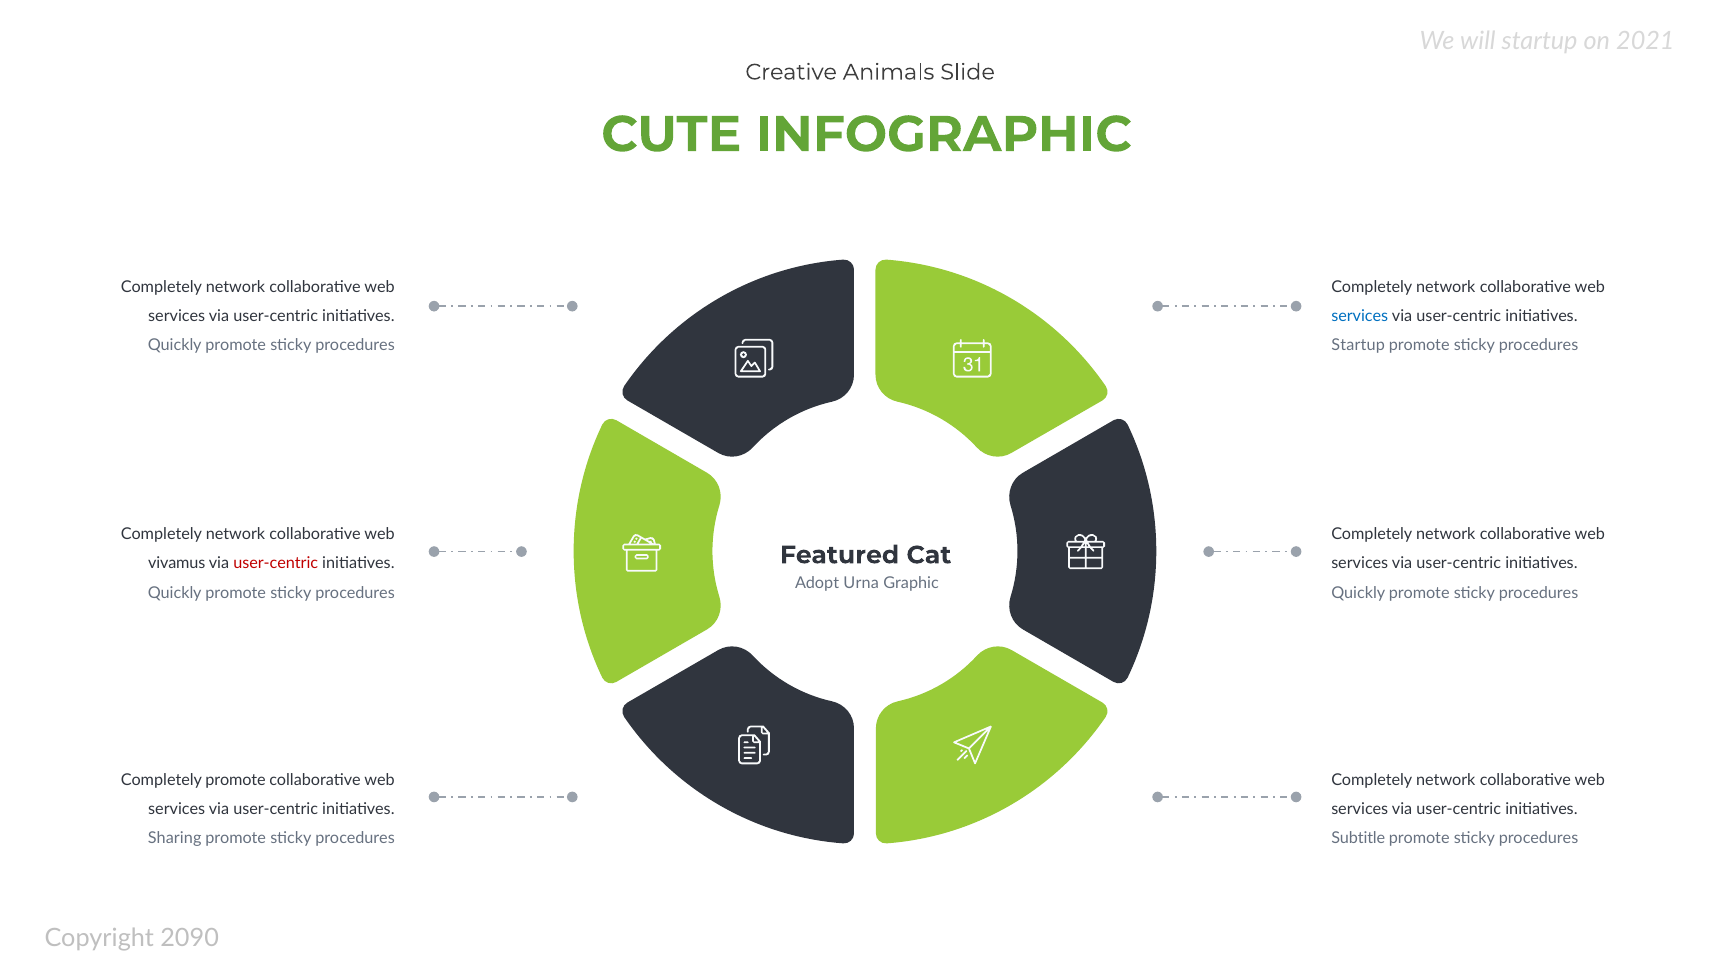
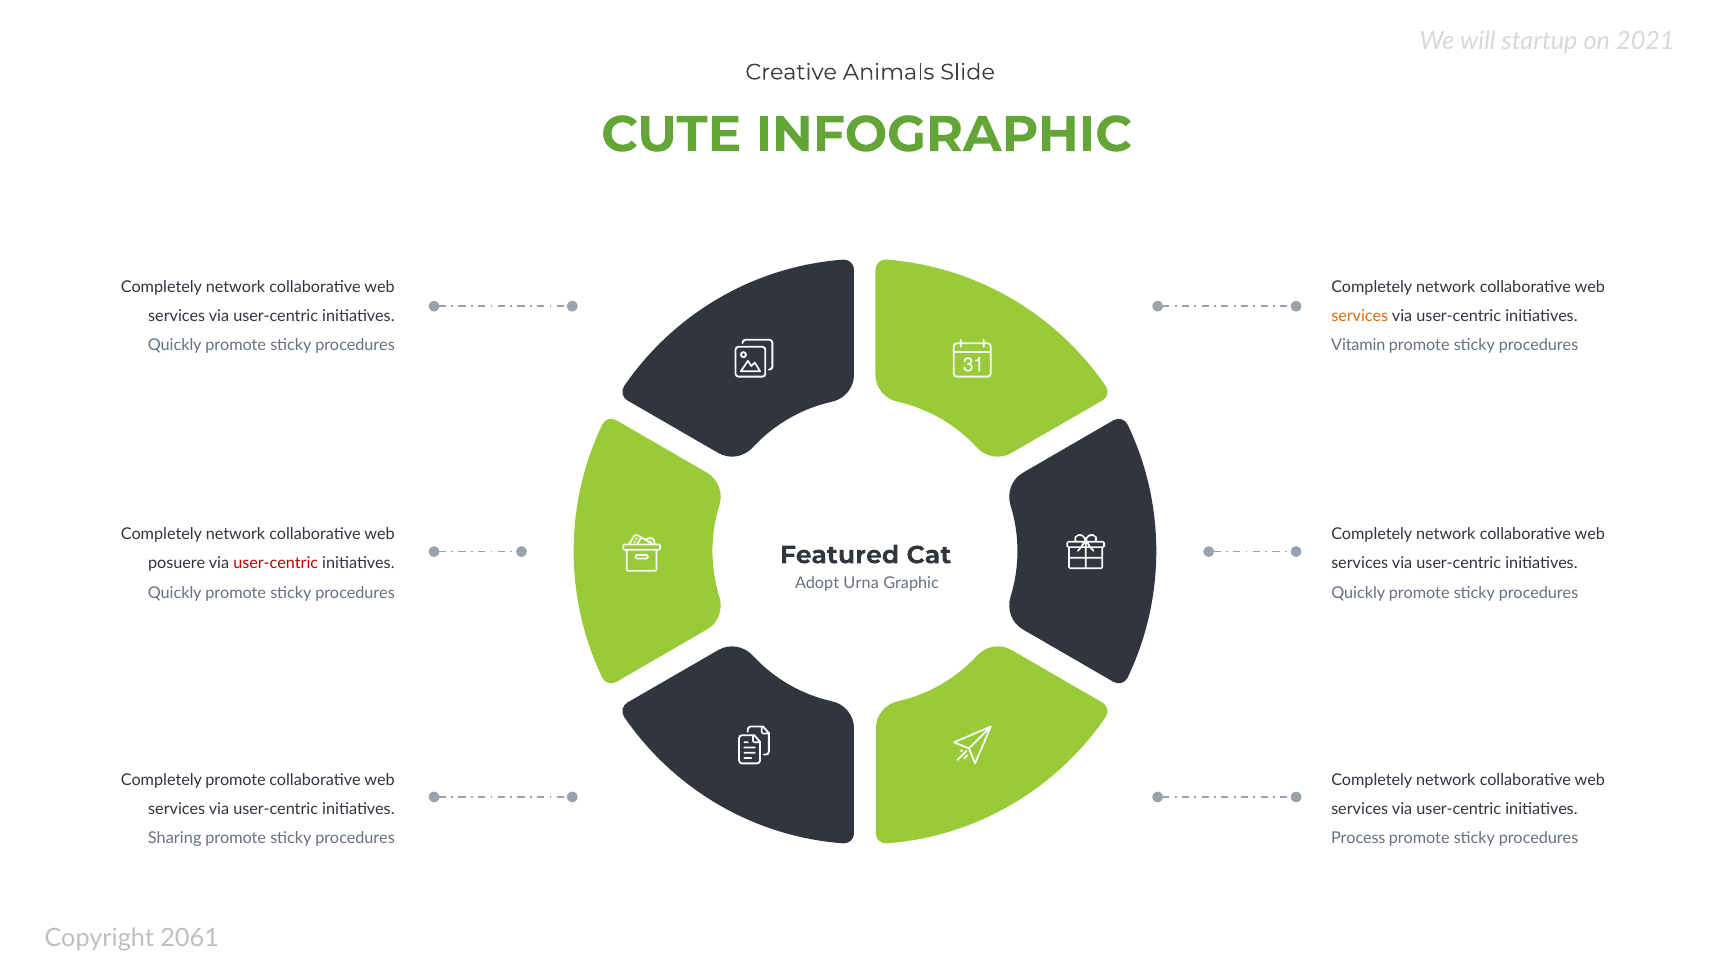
services colour: blue -> orange (1360, 316)
Startup: Startup -> Vitamin (1358, 345)
vivamus: vivamus -> posuere (177, 564)
Subtitle: Subtitle -> Process (1358, 838)
2090: 2090 -> 2061 (190, 939)
